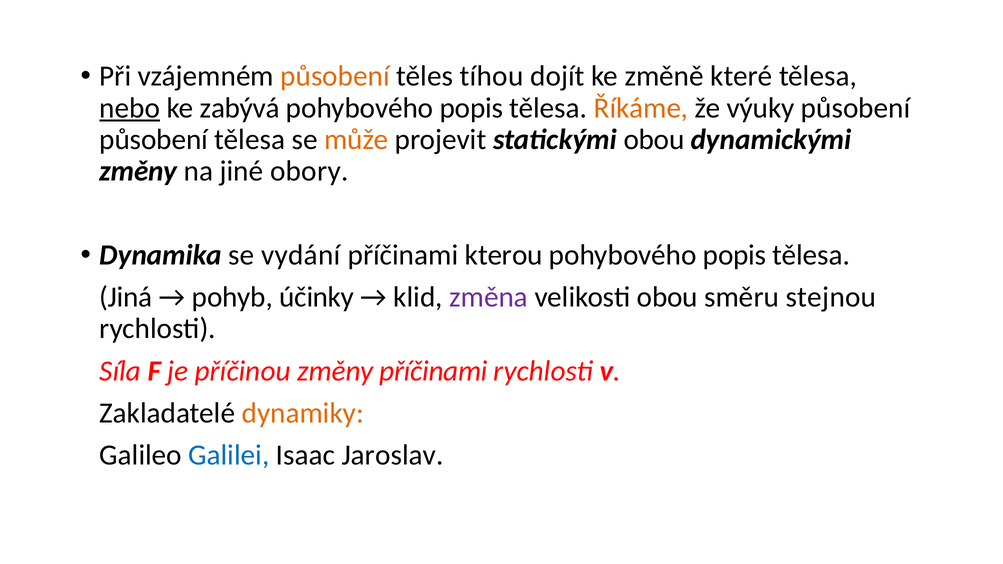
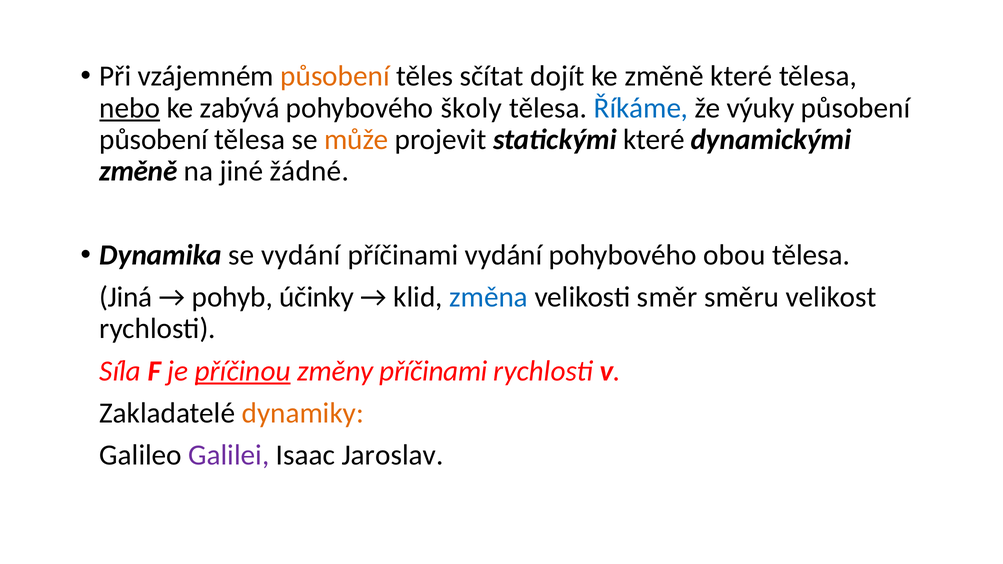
tíhou: tíhou -> sčítat (492, 76)
popis: popis -> školy (471, 108)
Říkáme colour: orange -> blue (641, 108)
statickými obou: obou -> které (654, 140)
změny: změny -> změně (138, 171)
obory: obory -> žádné (309, 171)
příčinami kterou: kterou -> vydání (504, 255)
popis: popis -> obou (734, 255)
změna colour: purple -> blue (489, 297)
velikosti obou: obou -> směr (667, 297)
stejnou: stejnou -> velikost (831, 297)
příčinou underline: none -> present (243, 371)
Galilei colour: blue -> purple (229, 455)
